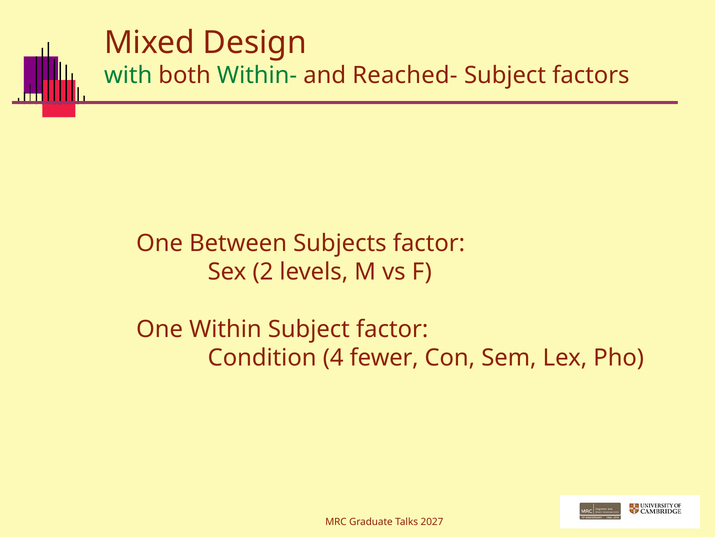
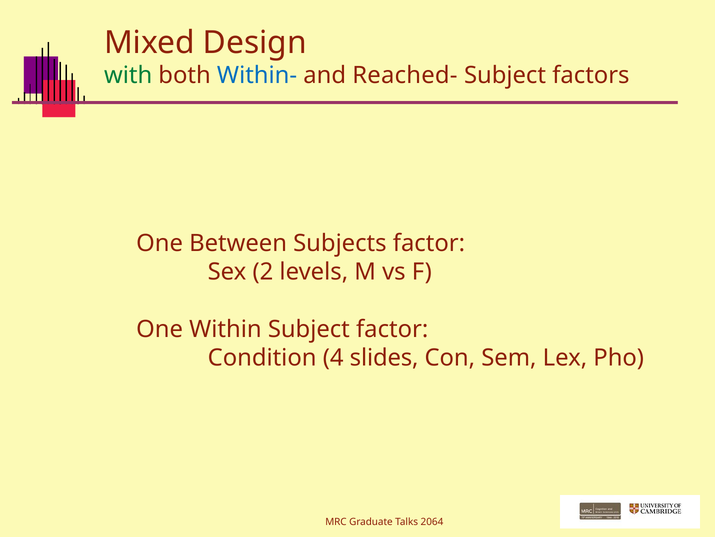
Within- colour: green -> blue (257, 76)
fewer: fewer -> slides (384, 357)
2027: 2027 -> 2064 (432, 521)
